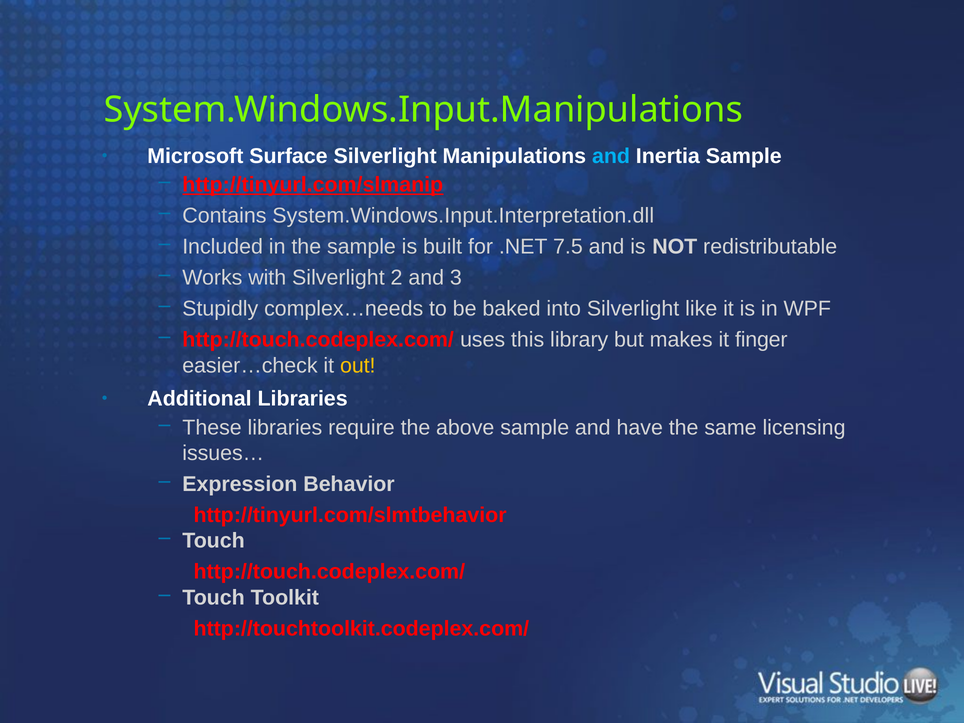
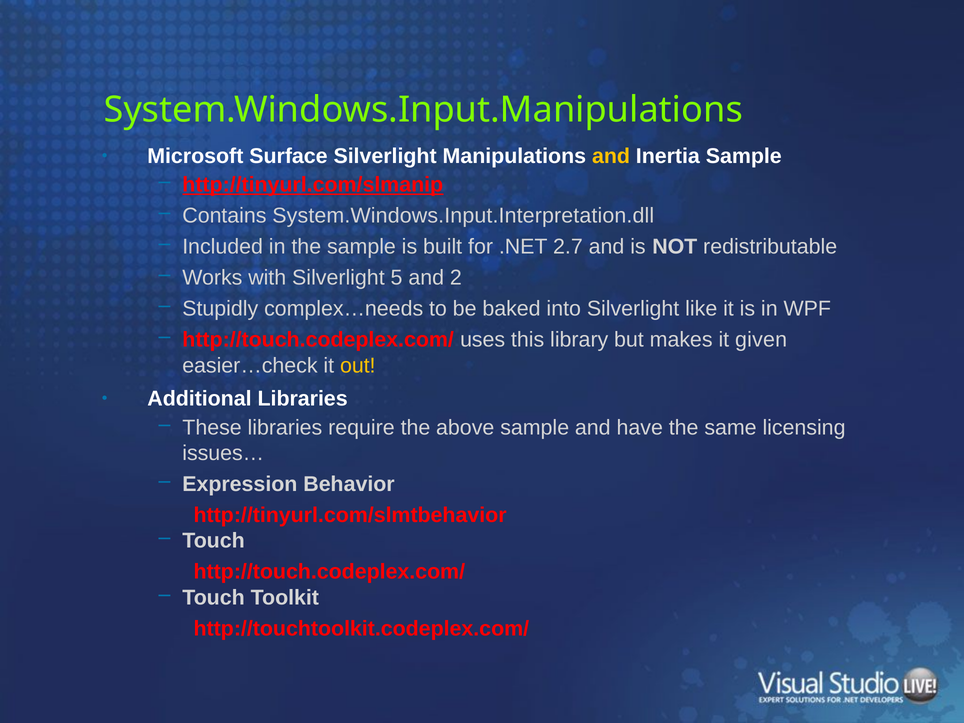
and colour: light blue -> yellow (611, 156)
7.5: 7.5 -> 2.7 (568, 247)
2: 2 -> 5 (397, 278)
3: 3 -> 2 (456, 278)
finger: finger -> given (761, 340)
